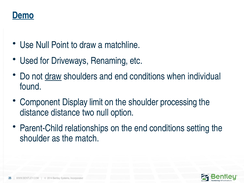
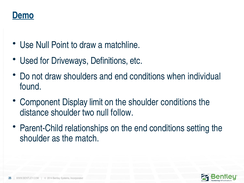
Renaming: Renaming -> Definitions (109, 61)
draw underline: present -> none (53, 76)
shoulder processing: processing -> conditions (179, 102)
distance distance: distance -> shoulder (66, 113)
option: option -> follow (122, 113)
